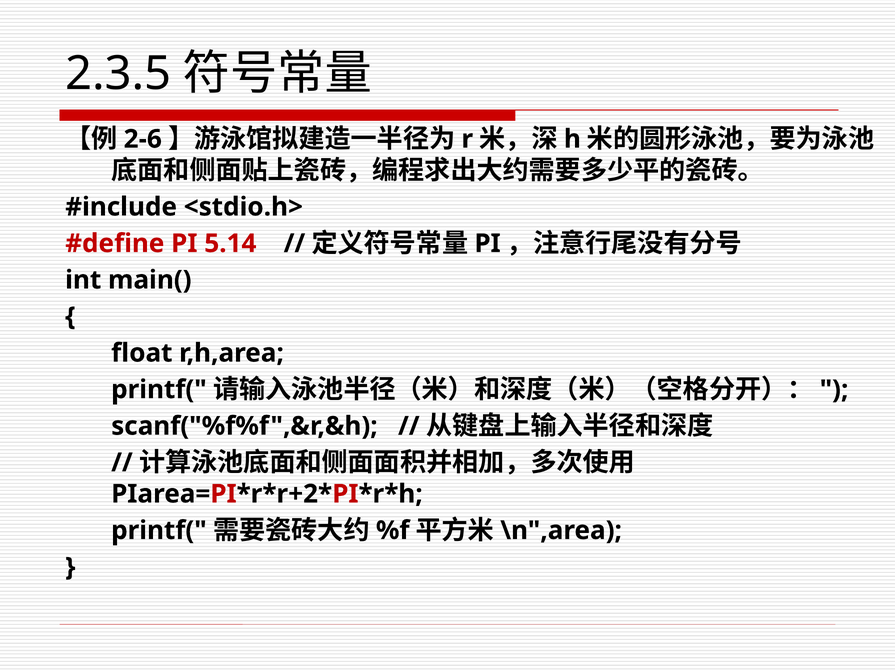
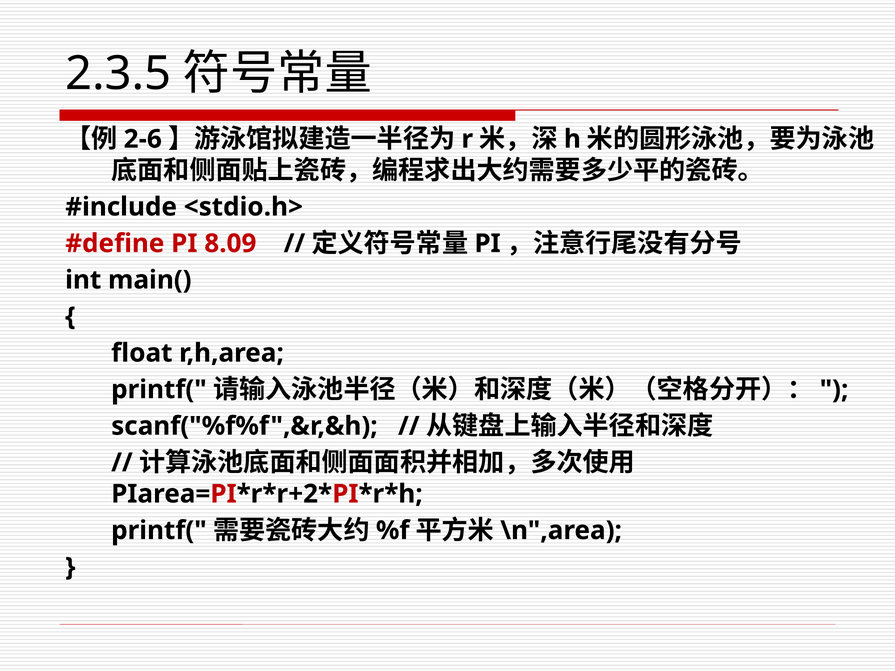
5.14: 5.14 -> 8.09 (230, 244)
